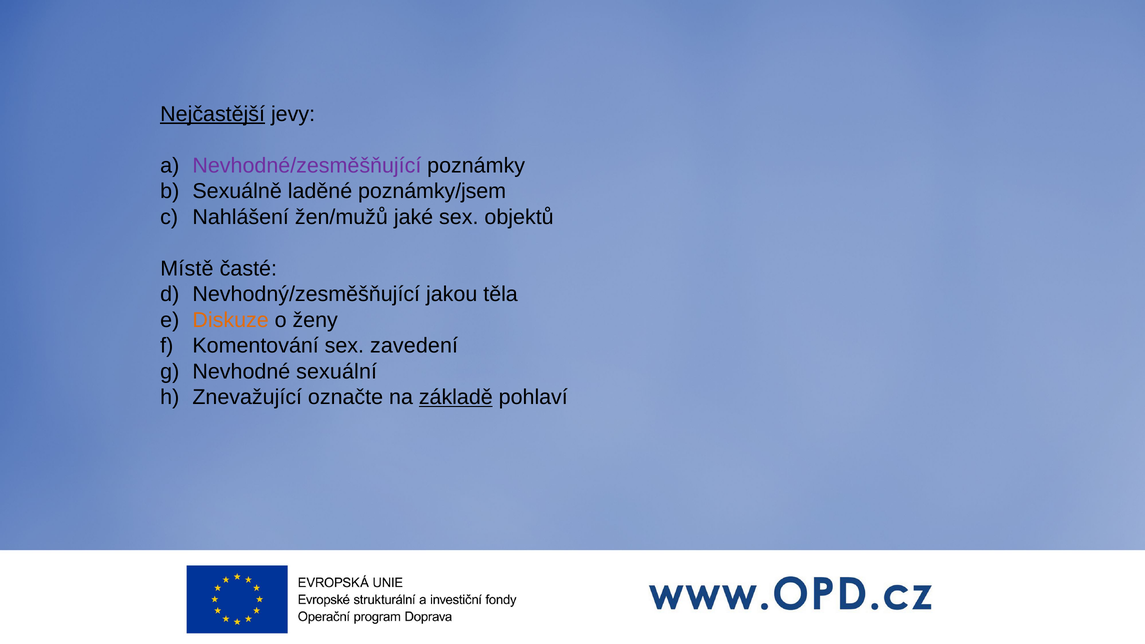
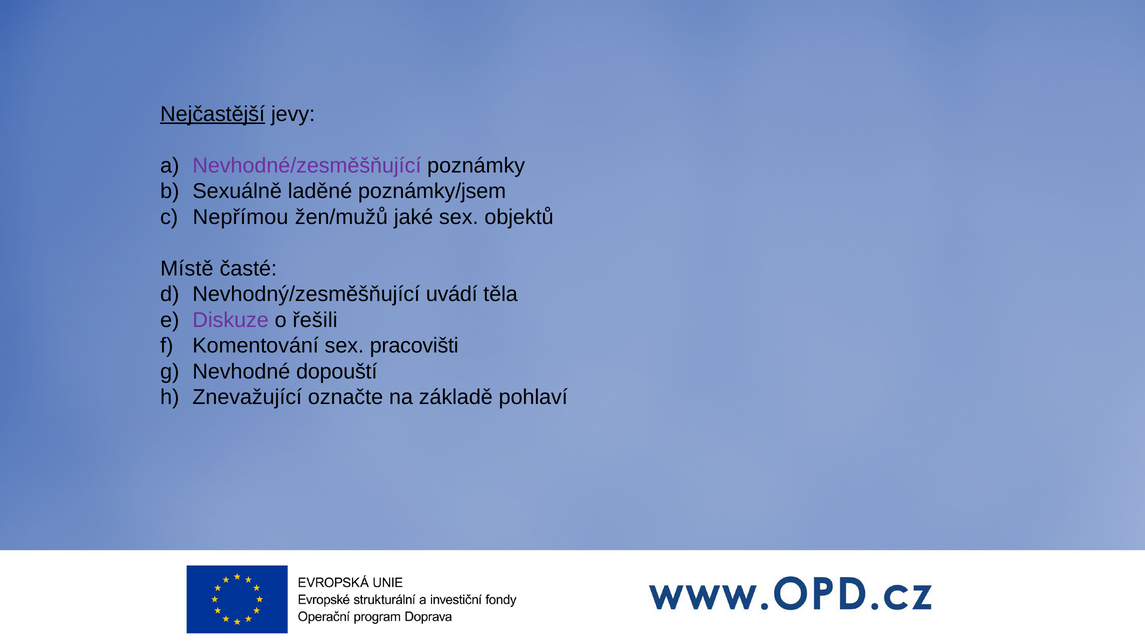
Nahlášení: Nahlášení -> Nepřímou (241, 217)
jakou: jakou -> uvádí (452, 294)
Diskuze colour: orange -> purple (231, 320)
ženy: ženy -> řešili (315, 320)
zavedení: zavedení -> pracovišti (414, 346)
sexuální: sexuální -> dopouští (337, 372)
základě underline: present -> none (456, 397)
